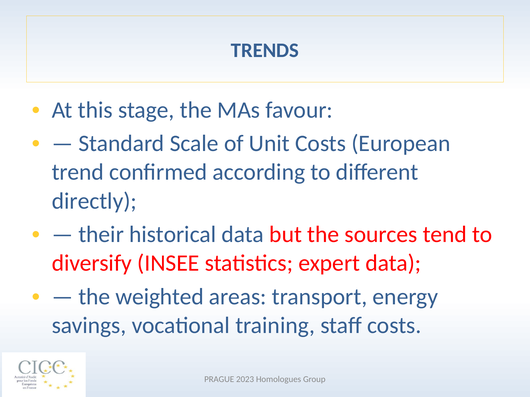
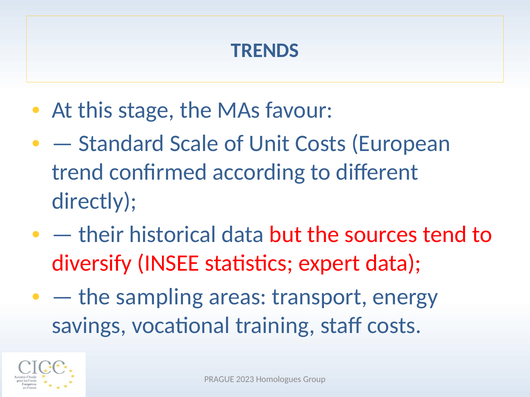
weighted: weighted -> sampling (159, 297)
